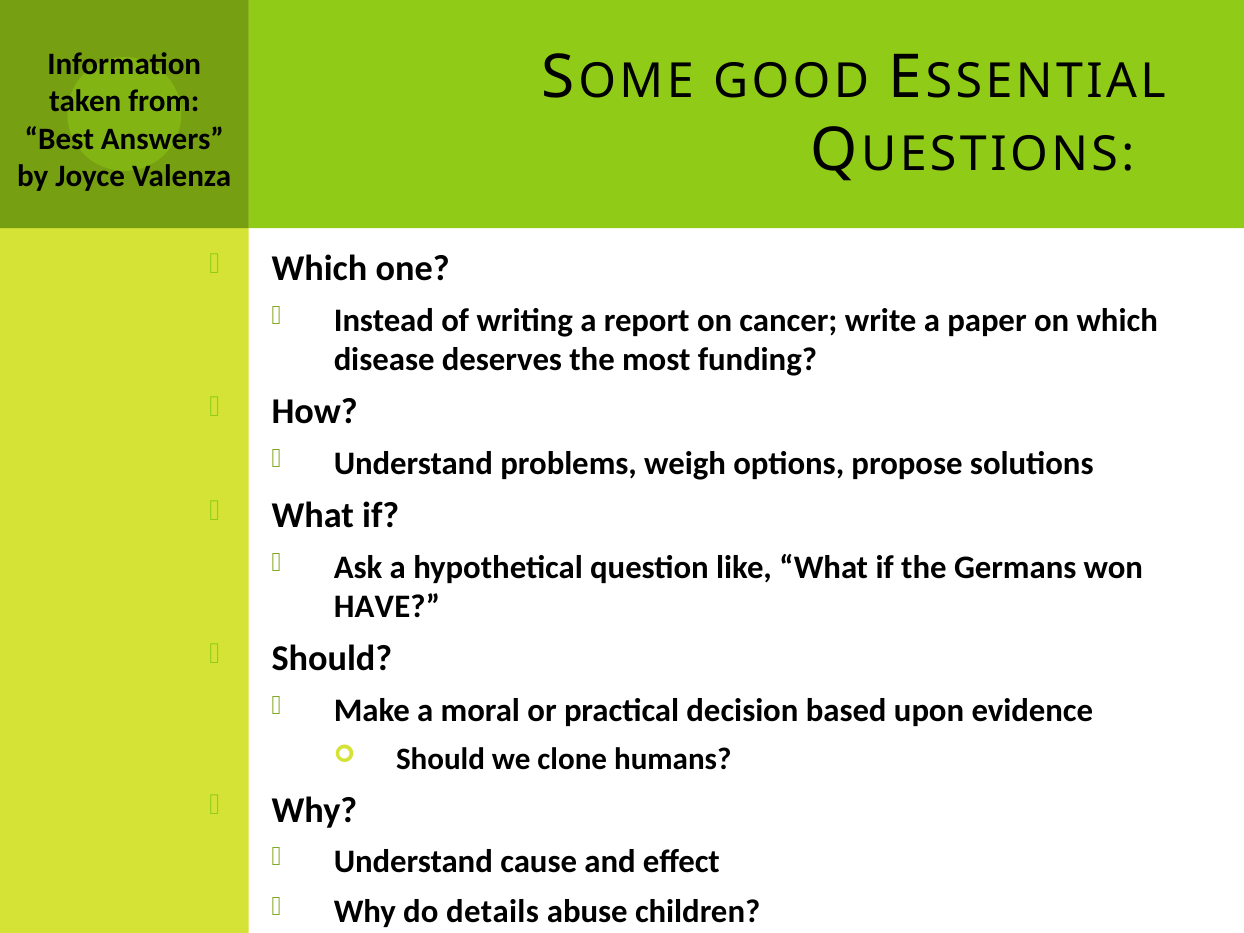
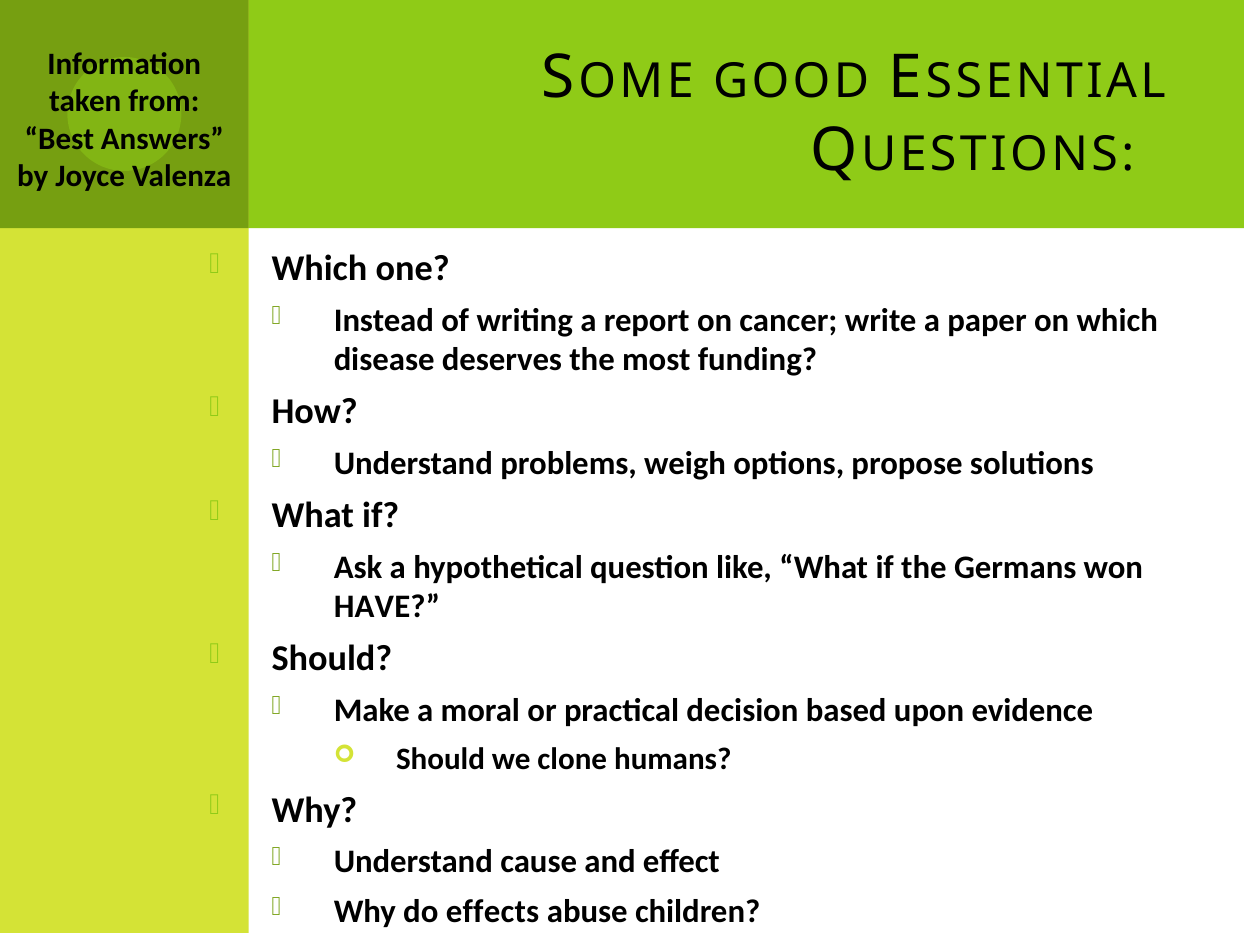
details: details -> effects (493, 911)
